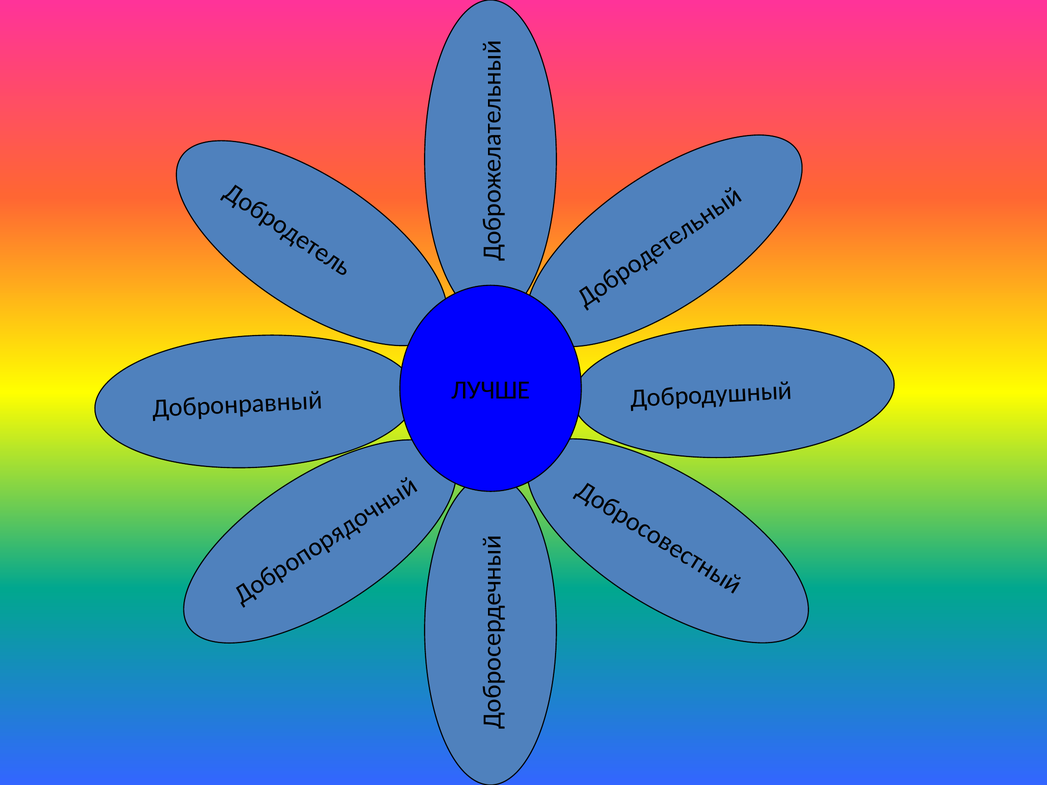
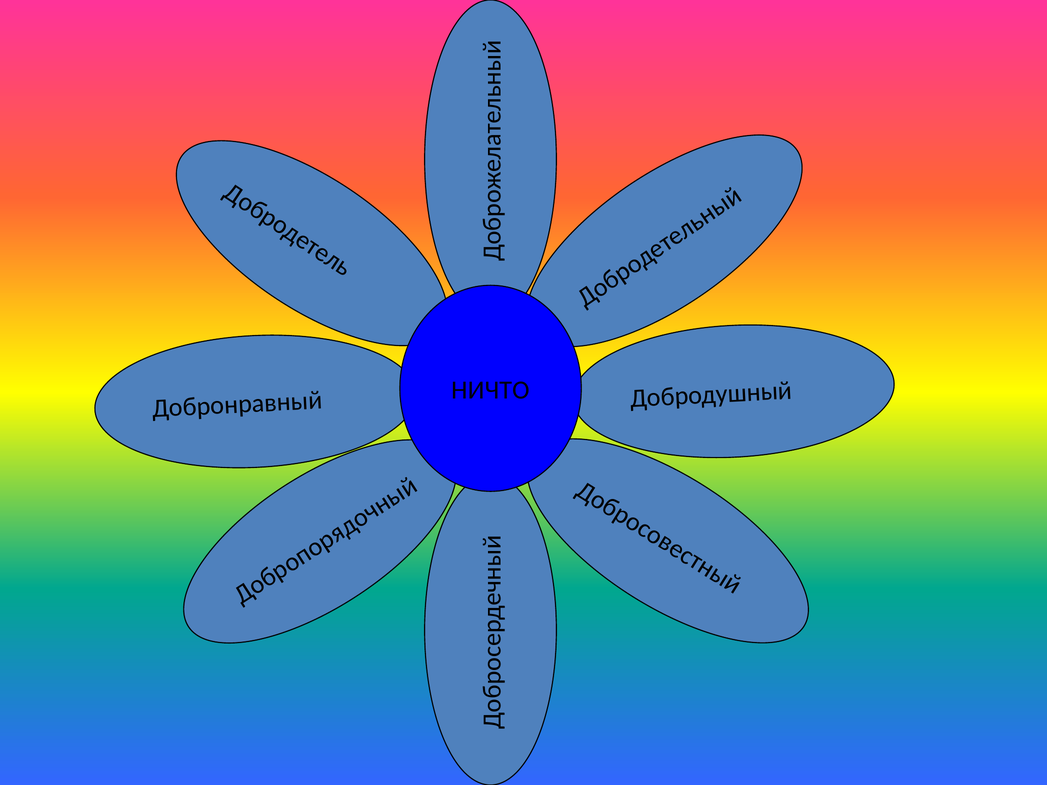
ЛУЧШЕ: ЛУЧШЕ -> НИЧТО (490, 390)
